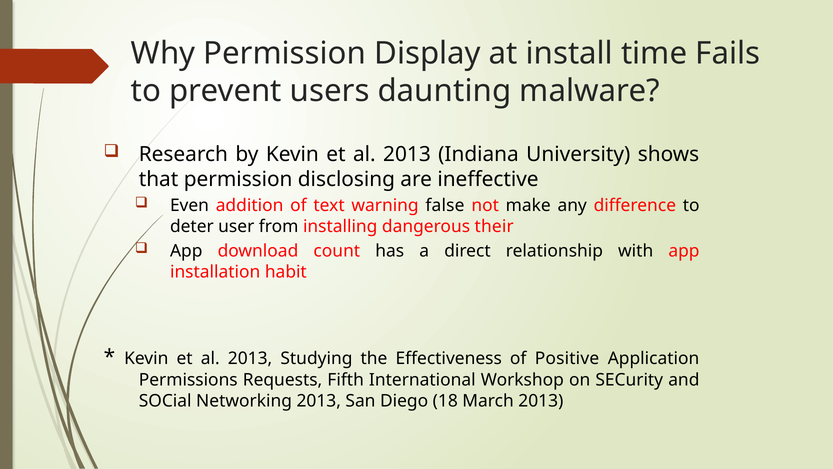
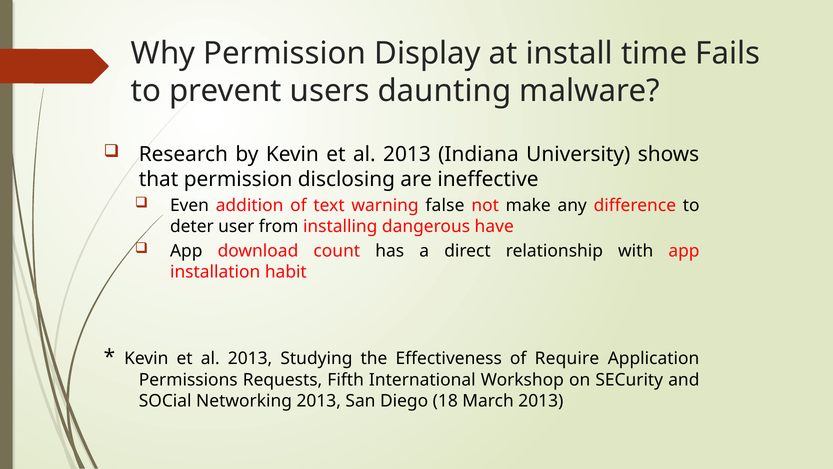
their: their -> have (494, 226)
Positive: Positive -> Require (567, 358)
